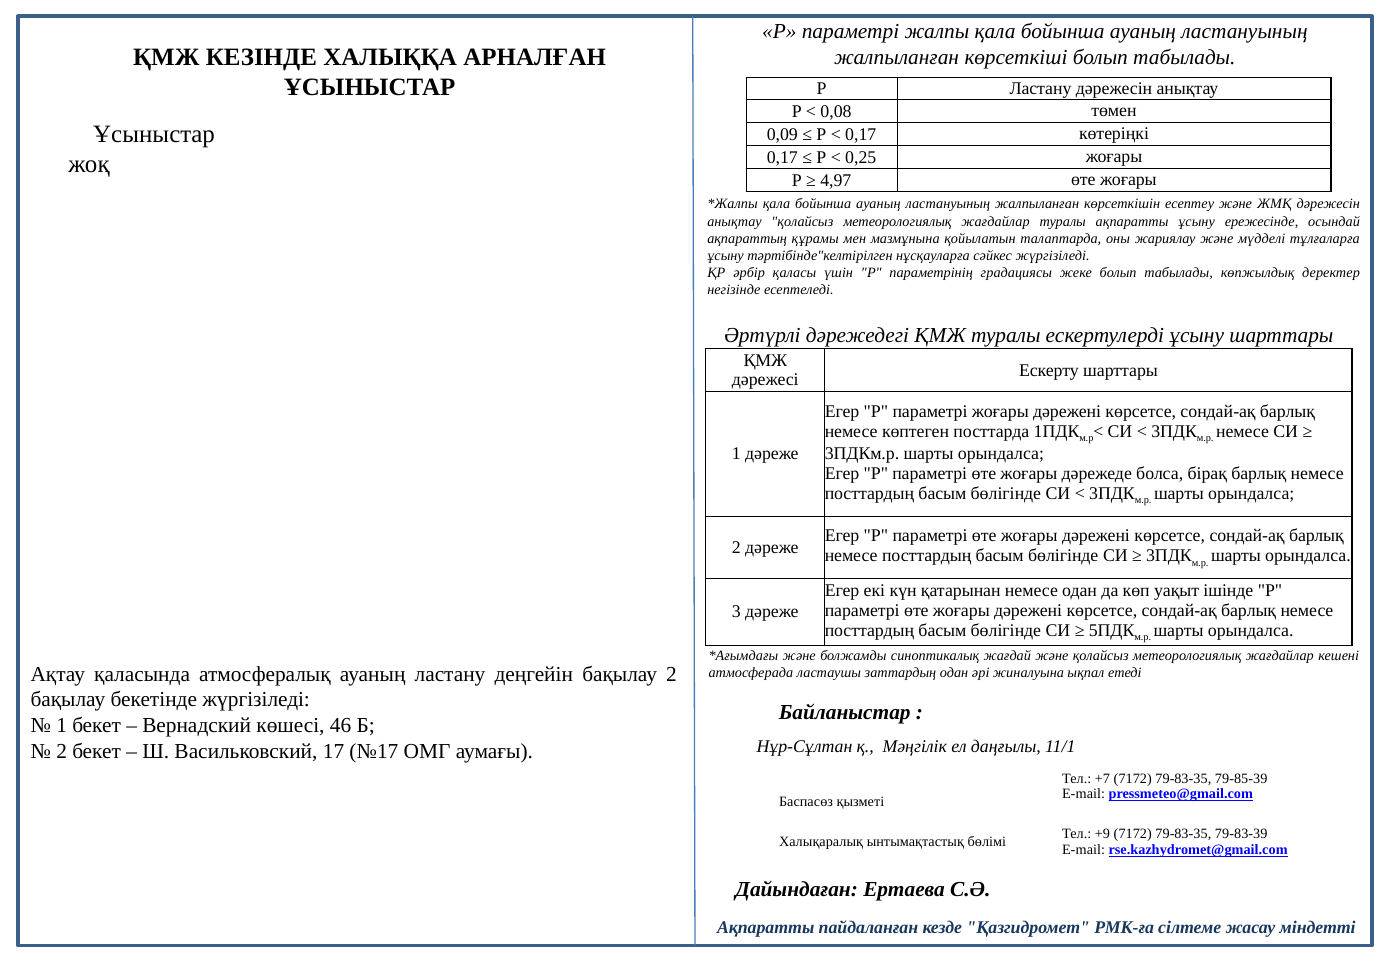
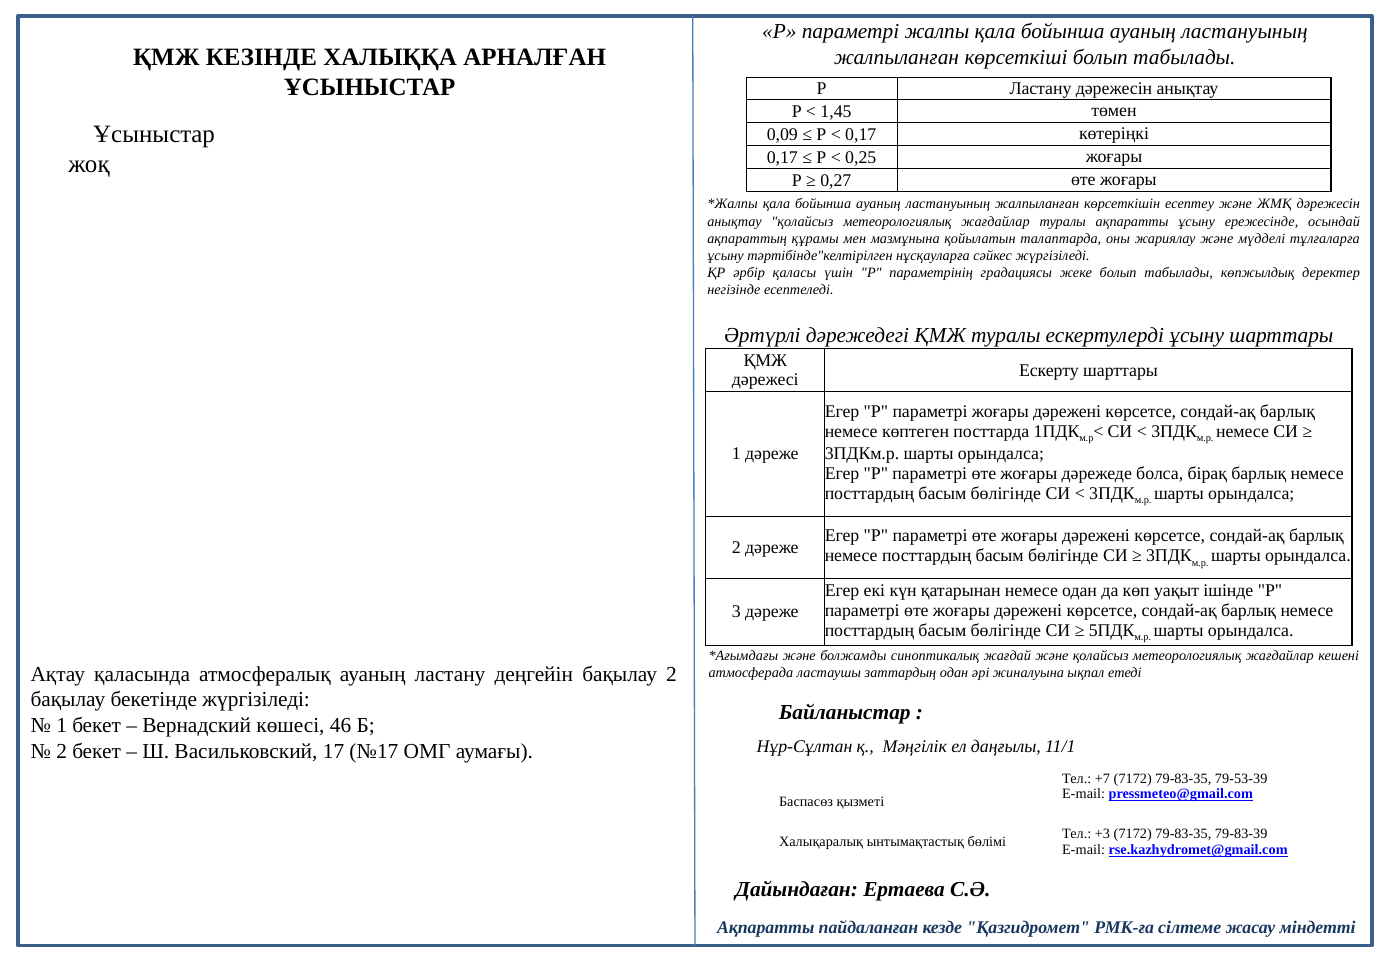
0,08: 0,08 -> 1,45 (836, 112)
4,97: 4,97 -> 0,27 (836, 180)
79-85-39: 79-85-39 -> 79-53-39 (1241, 779)
+9: +9 -> +3 (1102, 834)
